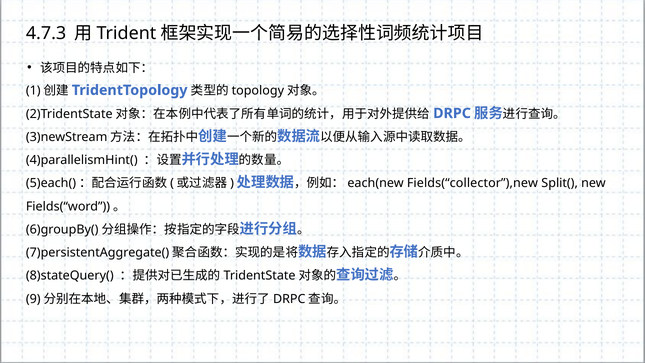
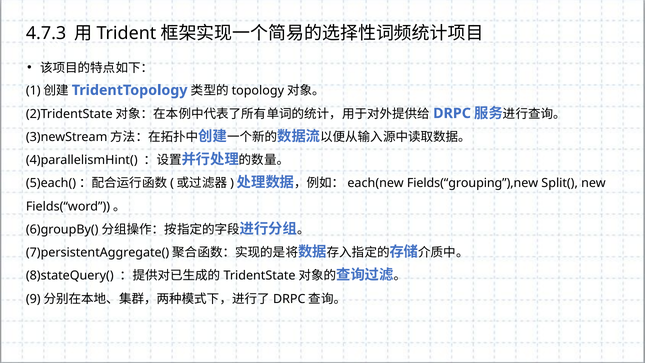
Fields(“collector”),new: Fields(“collector”),new -> Fields(“grouping”),new (473, 183)
